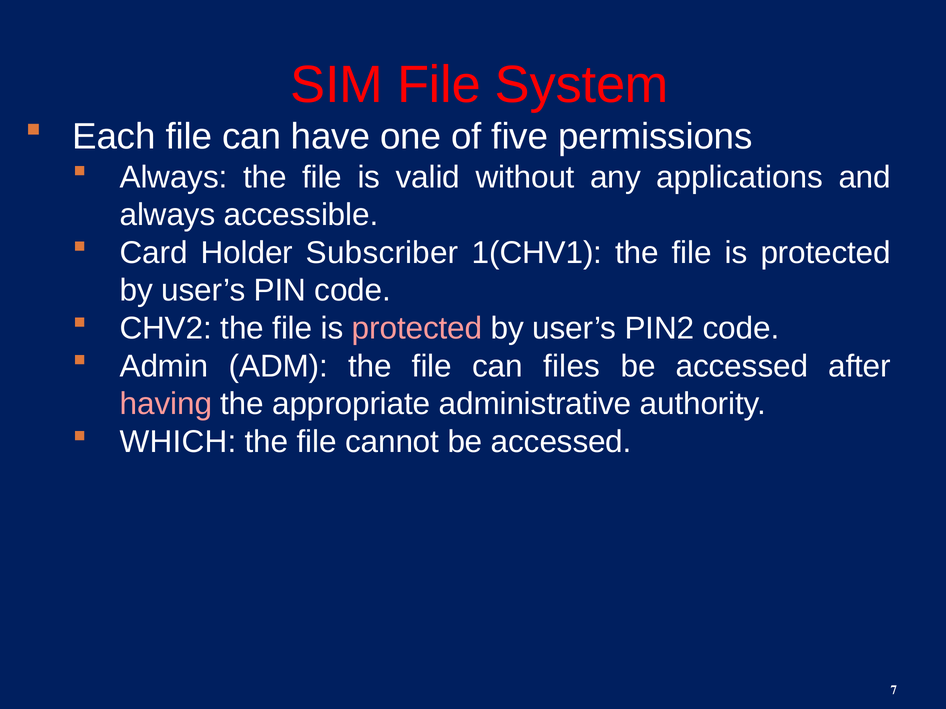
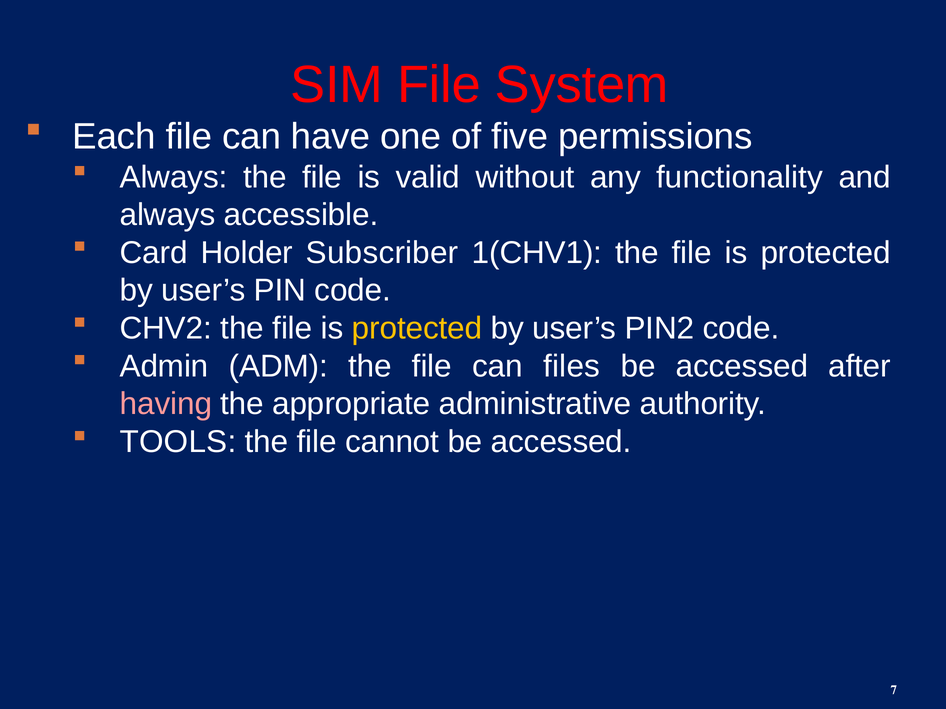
applications: applications -> functionality (740, 177)
protected colour: pink -> yellow (417, 329)
WHICH: WHICH -> TOOLS (178, 442)
